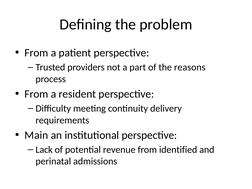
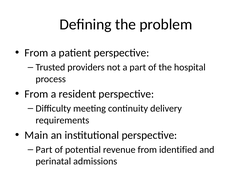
reasons: reasons -> hospital (190, 67)
Lack: Lack -> Part (44, 150)
